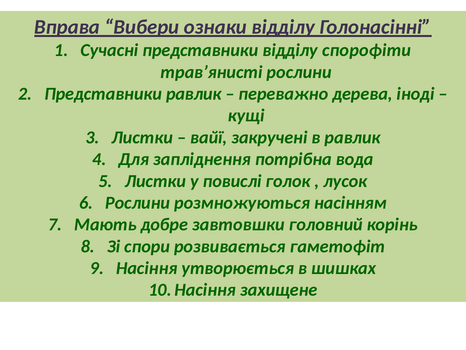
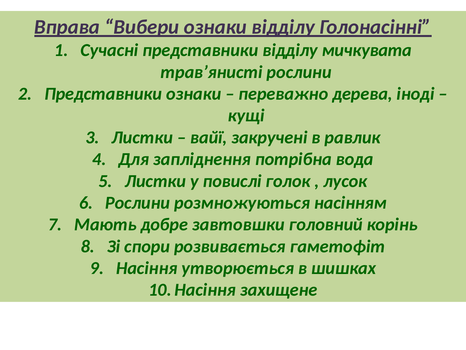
спорофіти: спорофіти -> мичкувата (367, 50)
Представники равлик: равлик -> ознаки (194, 94)
